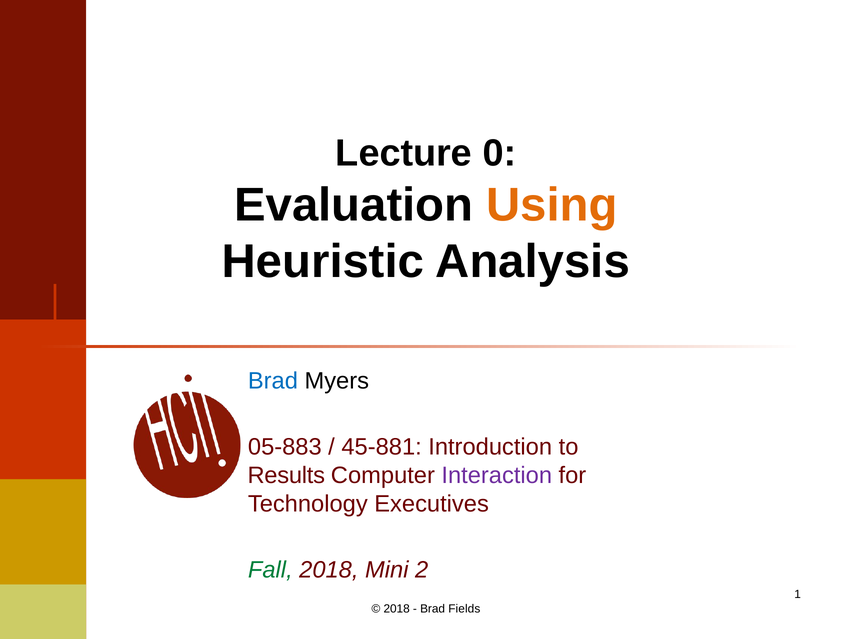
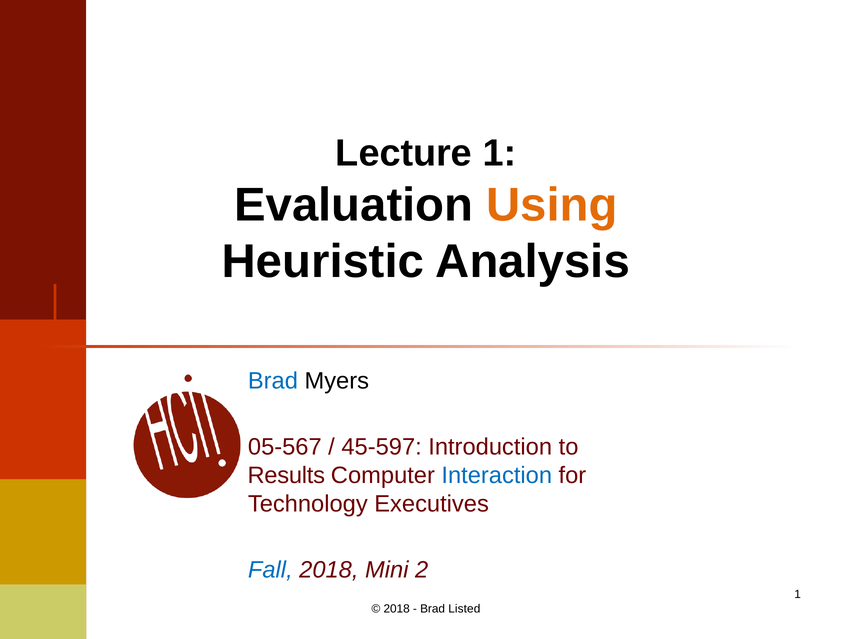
Lecture 0: 0 -> 1 (499, 153)
05-883: 05-883 -> 05-567 (285, 447)
45-881: 45-881 -> 45-597 (382, 447)
Interaction colour: purple -> blue (497, 475)
Fall colour: green -> blue (270, 570)
Fields: Fields -> Listed (464, 609)
